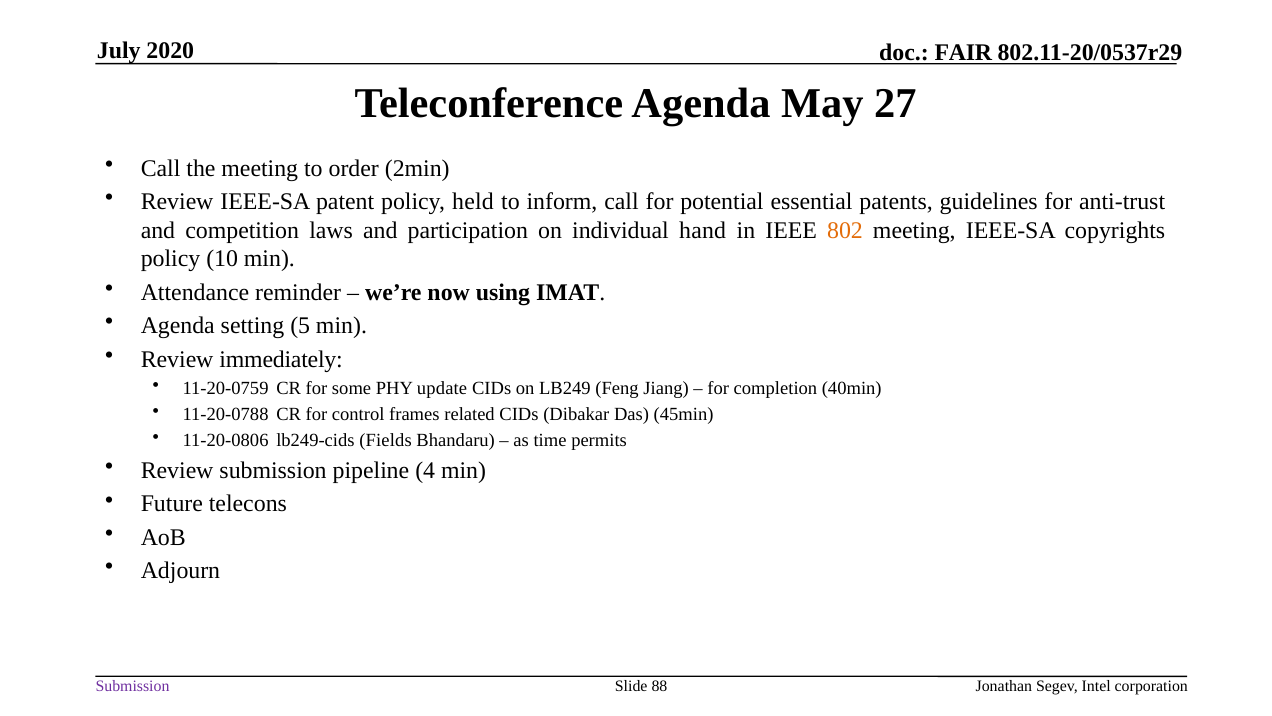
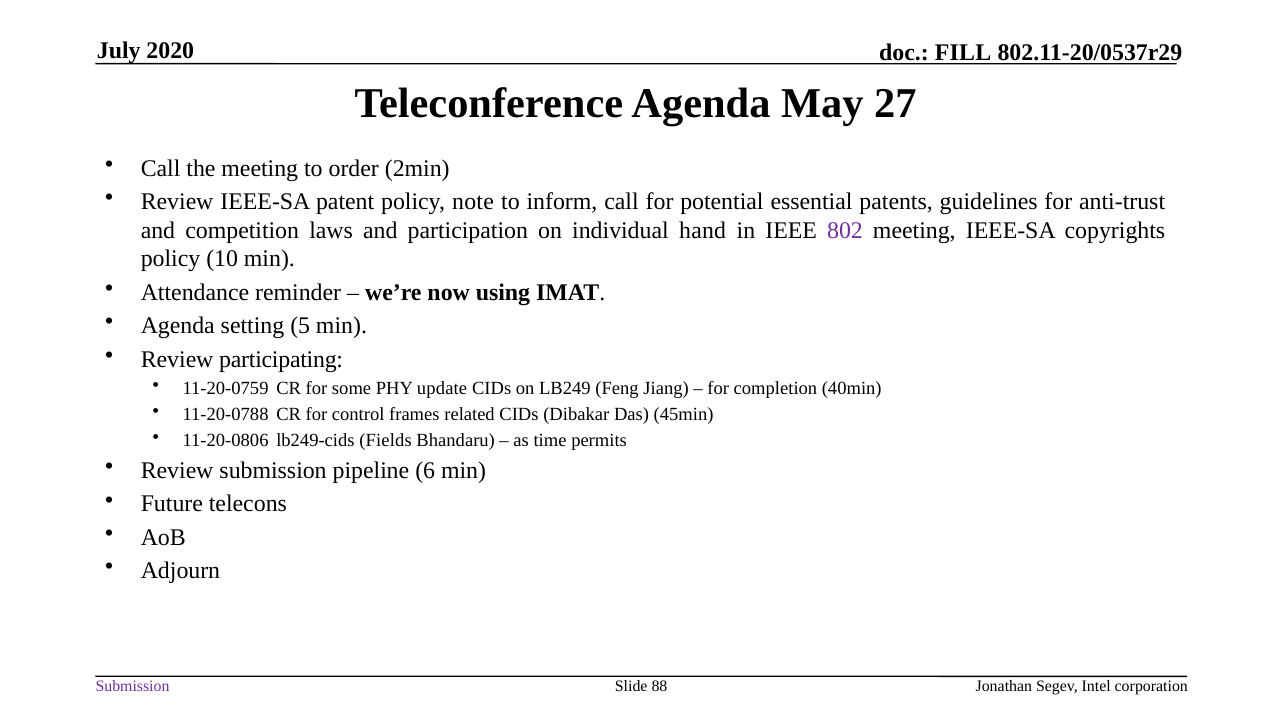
FAIR: FAIR -> FILL (963, 53)
held: held -> note (473, 202)
802 colour: orange -> purple (845, 230)
immediately: immediately -> participating (281, 359)
4: 4 -> 6 (425, 470)
